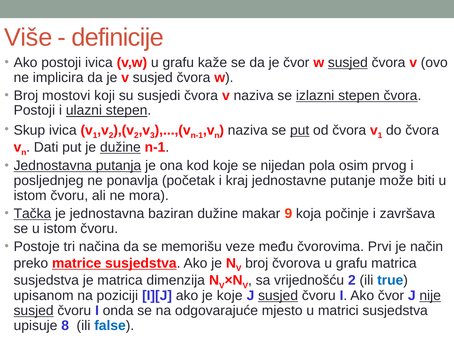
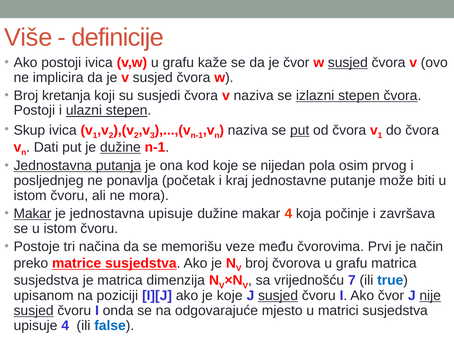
mostovi: mostovi -> kretanja (66, 96)
Tačka: Tačka -> Makar (33, 214)
jednostavna baziran: baziran -> upisuje (171, 214)
makar 9: 9 -> 4 (288, 214)
vrijednošću 2: 2 -> 7 (352, 281)
upisuje 8: 8 -> 4 (65, 326)
